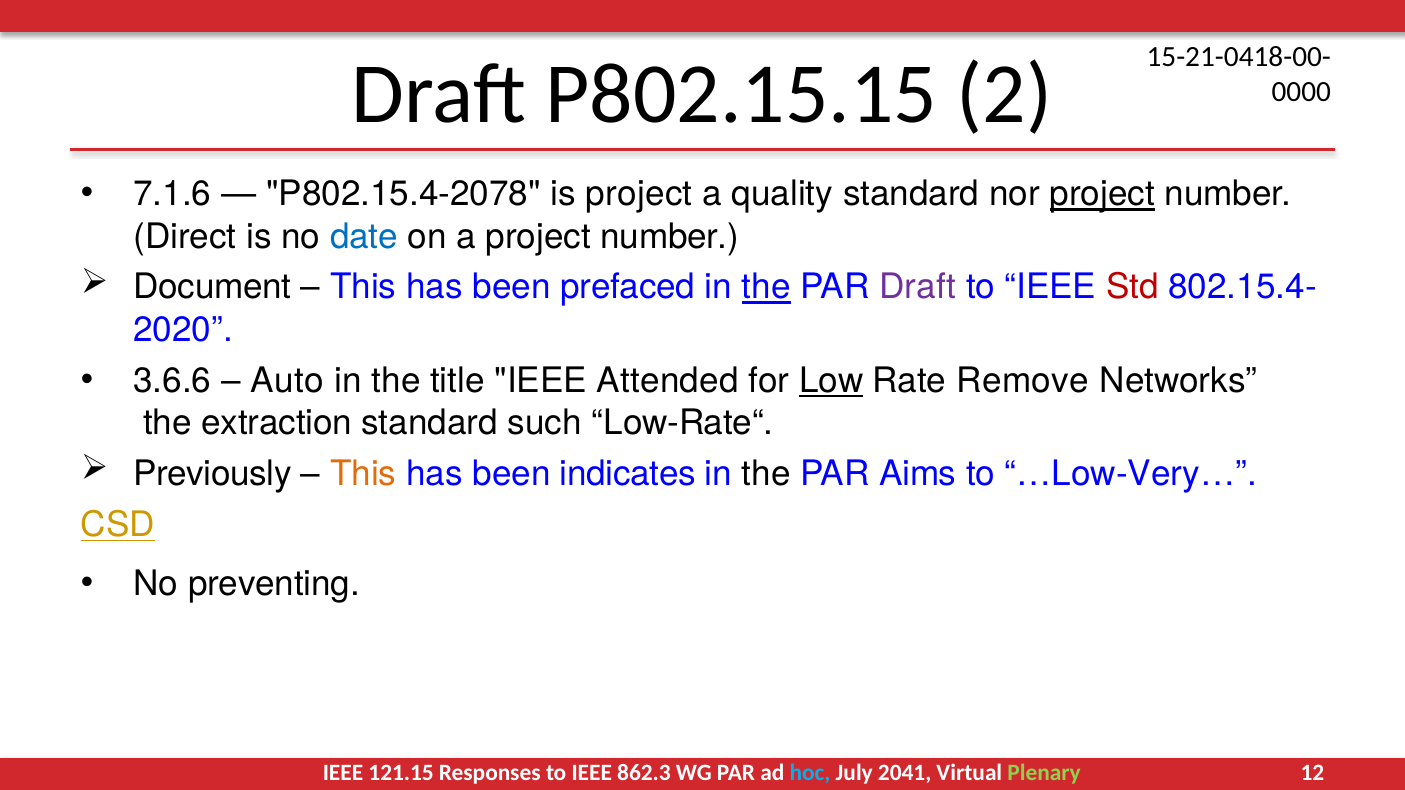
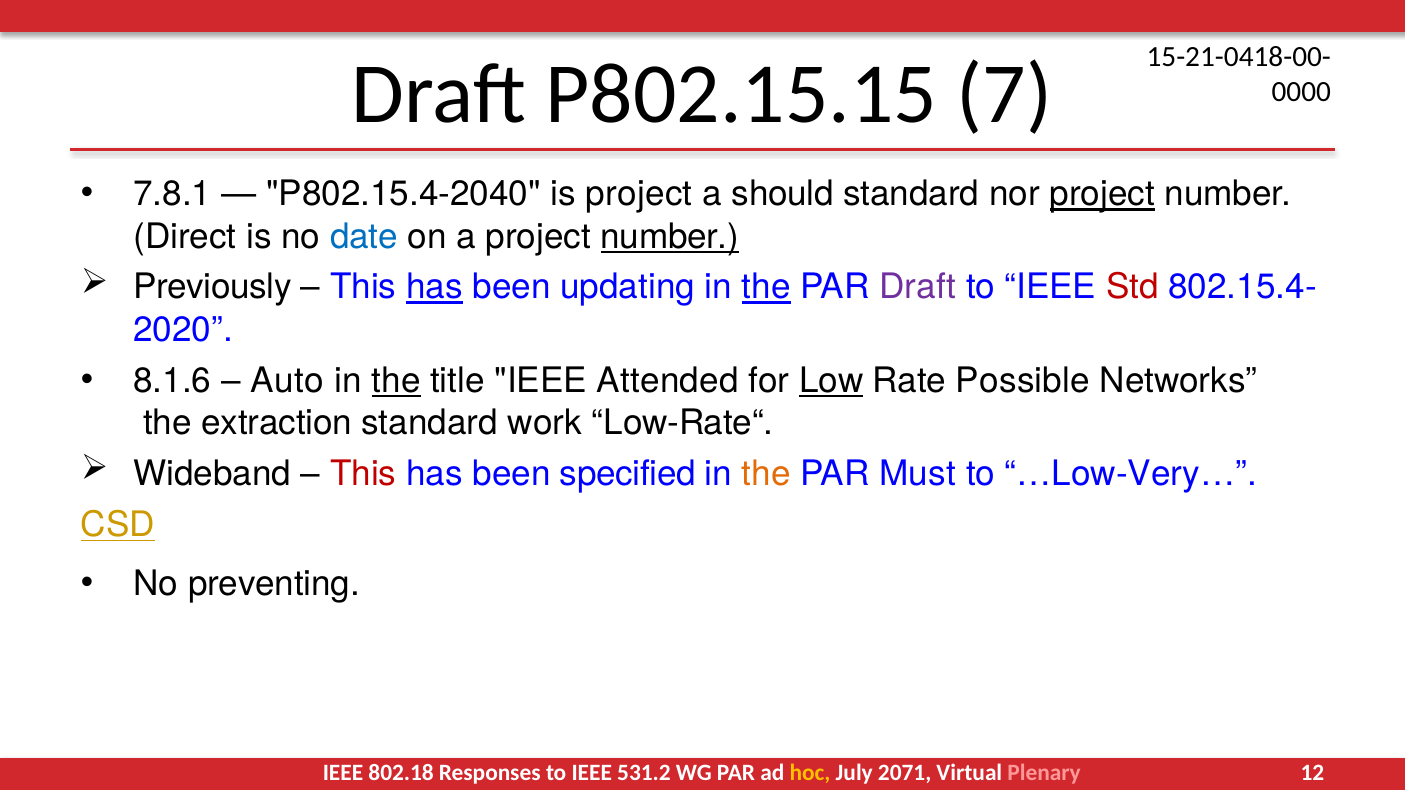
2: 2 -> 7 (1004, 95)
7.1.6: 7.1.6 -> 7.8.1 (172, 194)
P802.15.4-2078: P802.15.4-2078 -> P802.15.4-2040 (404, 194)
quality: quality -> should (783, 194)
number underline: none -> present (670, 237)
Document: Document -> Previously (213, 288)
has underline: none -> present (434, 288)
prefaced: prefaced -> updating (628, 288)
3.6.6: 3.6.6 -> 8.1.6 (172, 381)
the underline: none -> present (396, 381)
Remove: Remove -> Possible (1023, 381)
such: such -> work (545, 423)
Previously: Previously -> Wideband (212, 474)
This colour: orange -> red (363, 474)
indicates: indicates -> specified (628, 474)
the colour: black -> orange (766, 474)
Aims: Aims -> Must (918, 474)
121.15: 121.15 -> 802.18 (401, 773)
862.3: 862.3 -> 531.2 (644, 773)
hoc colour: light blue -> yellow (810, 773)
2041: 2041 -> 2071 (905, 773)
Plenary colour: light green -> pink (1044, 773)
